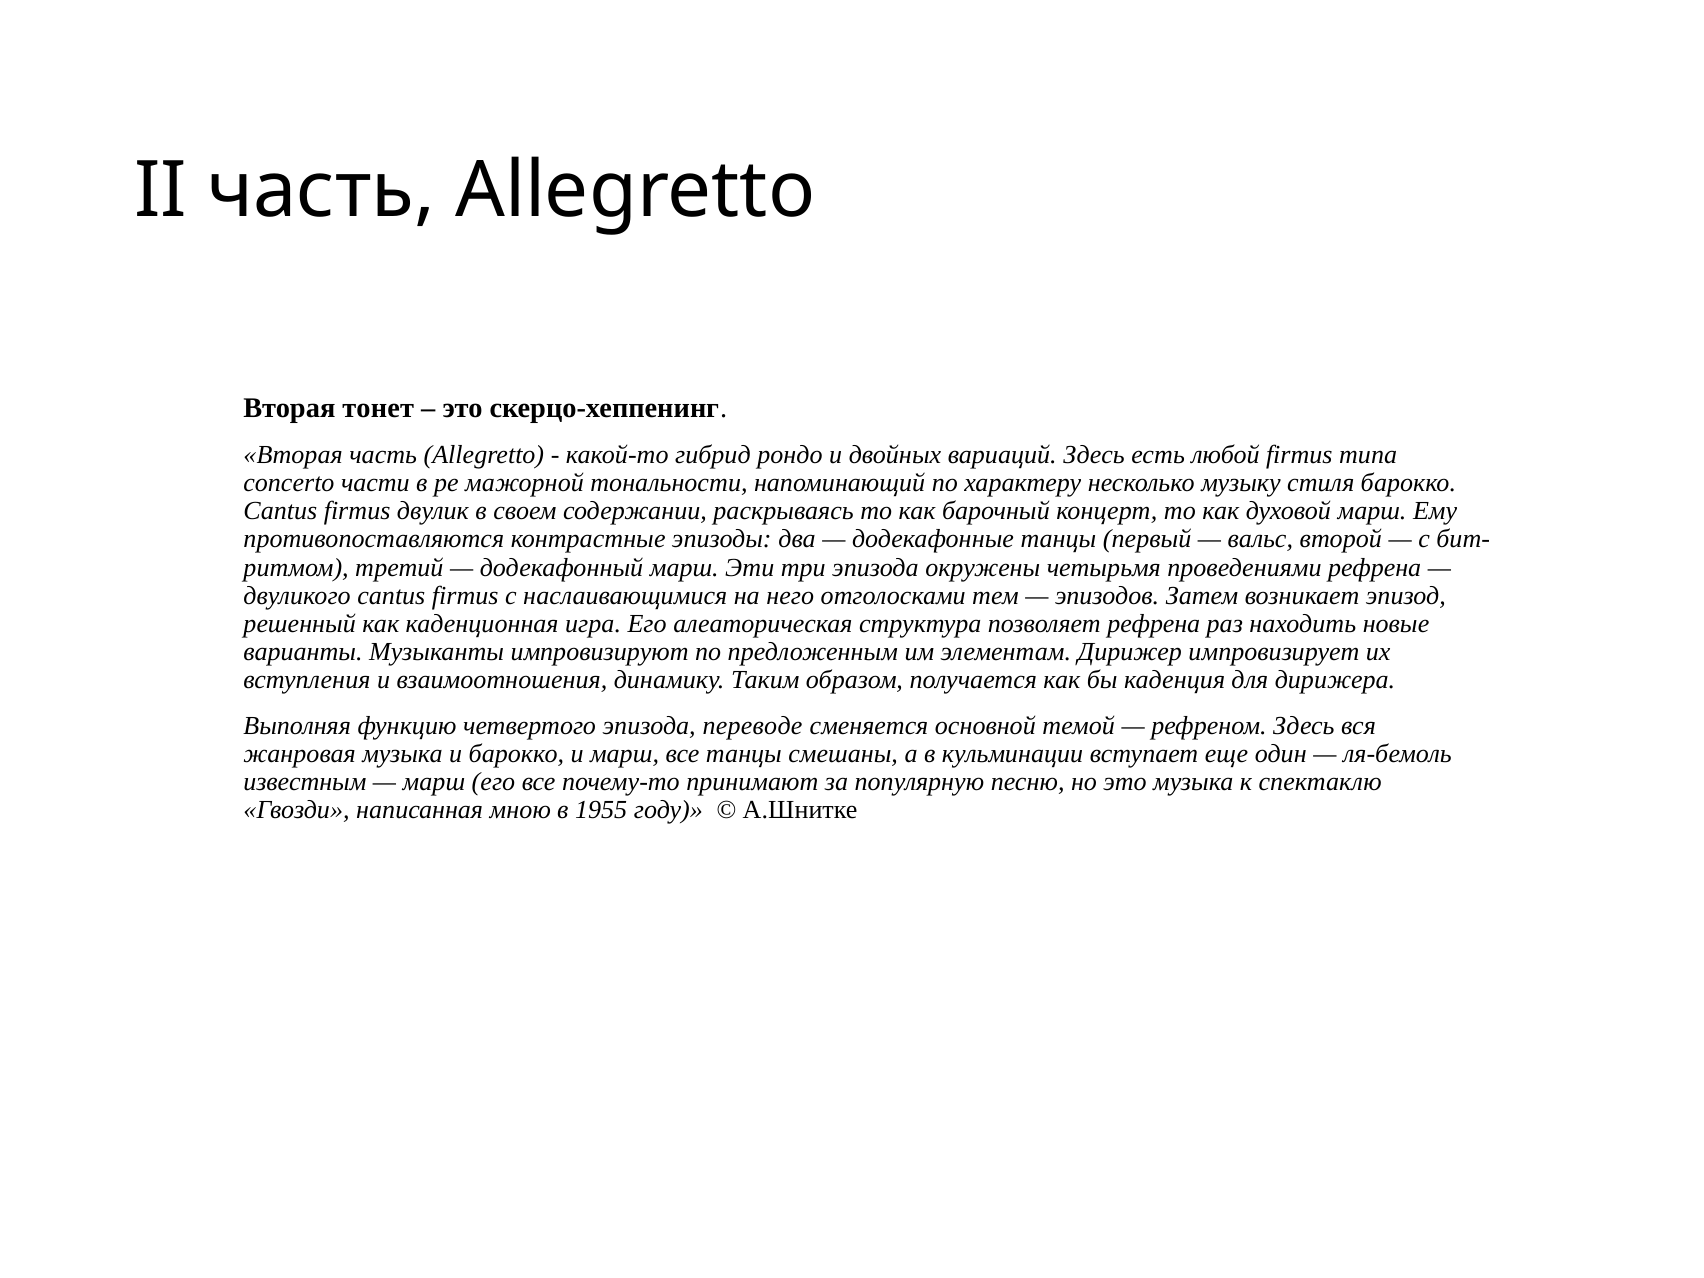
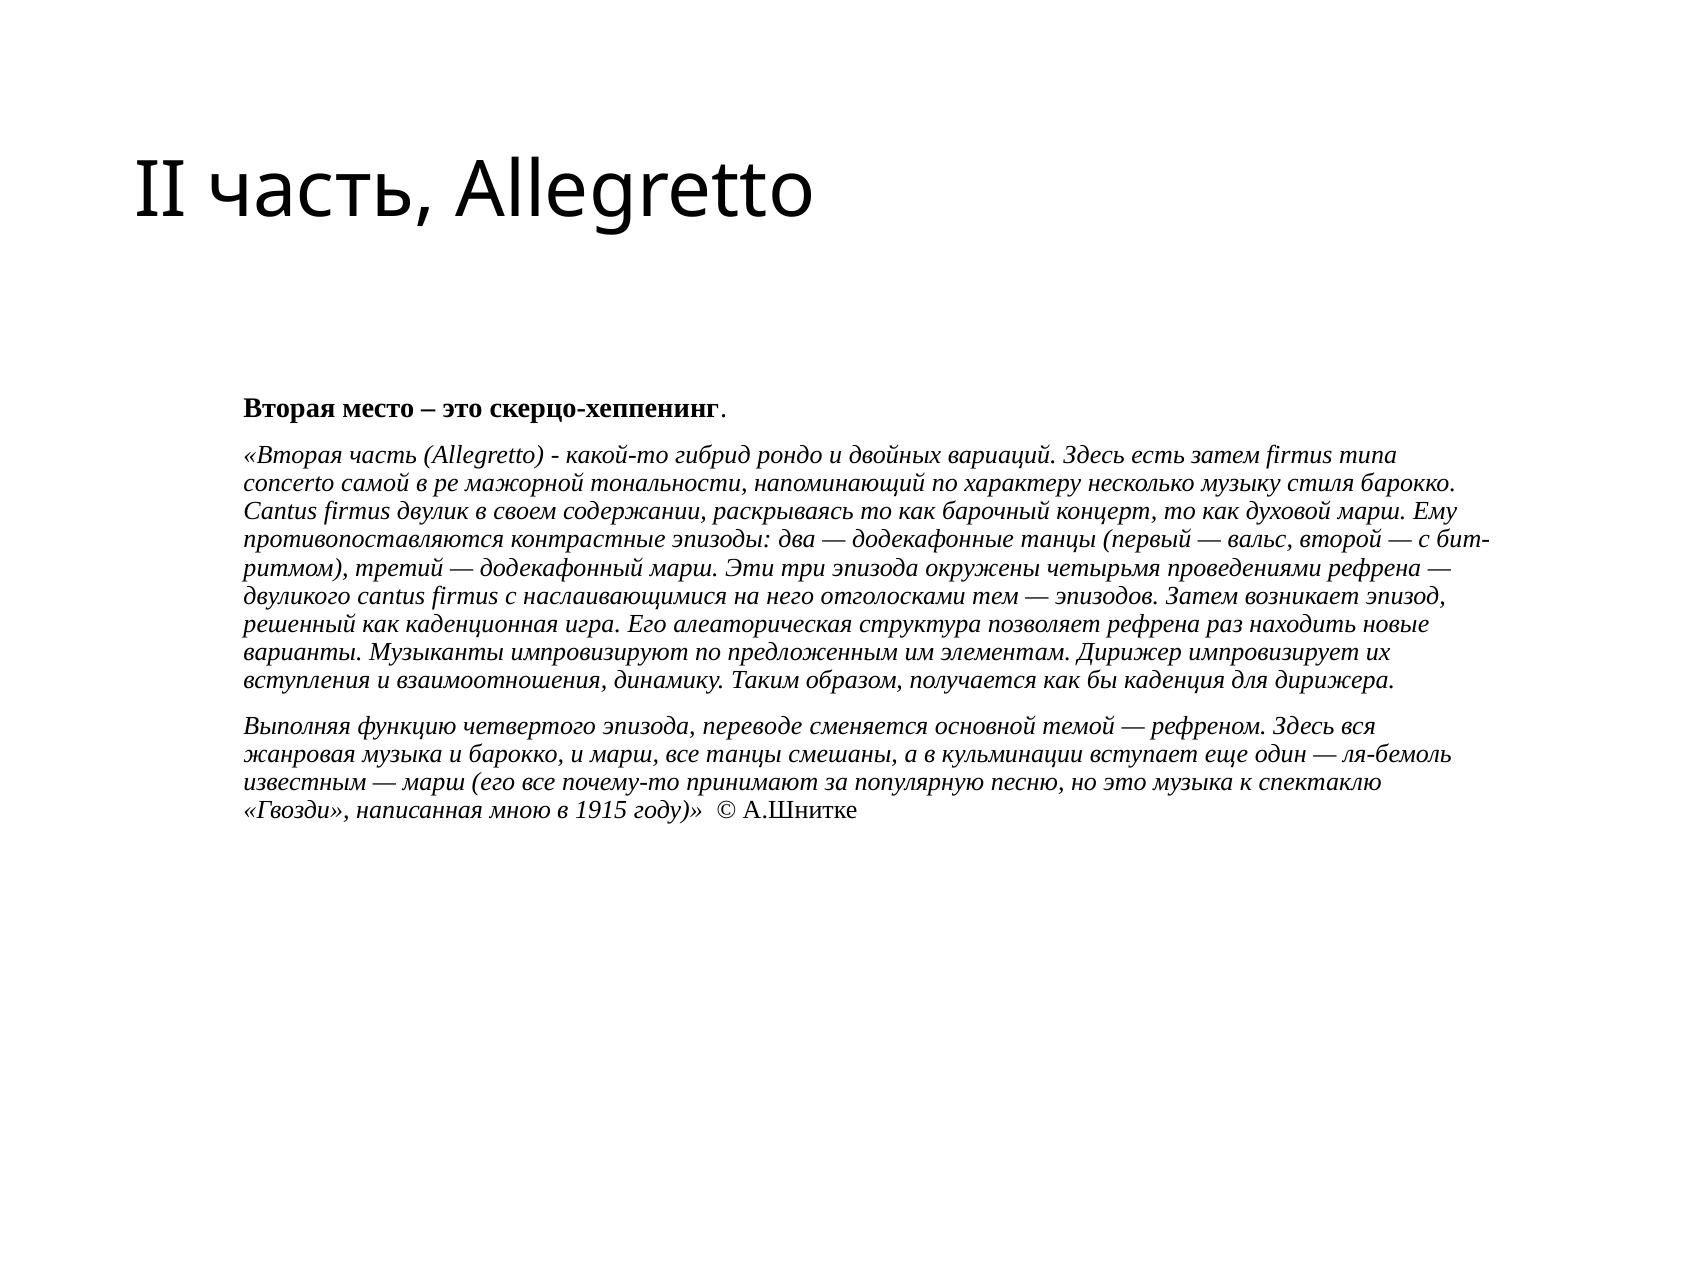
тонет: тонет -> место (378, 408)
есть любой: любой -> затем (1226, 455)
части: части -> самой (375, 483)
1955: 1955 -> 1915 (601, 810)
